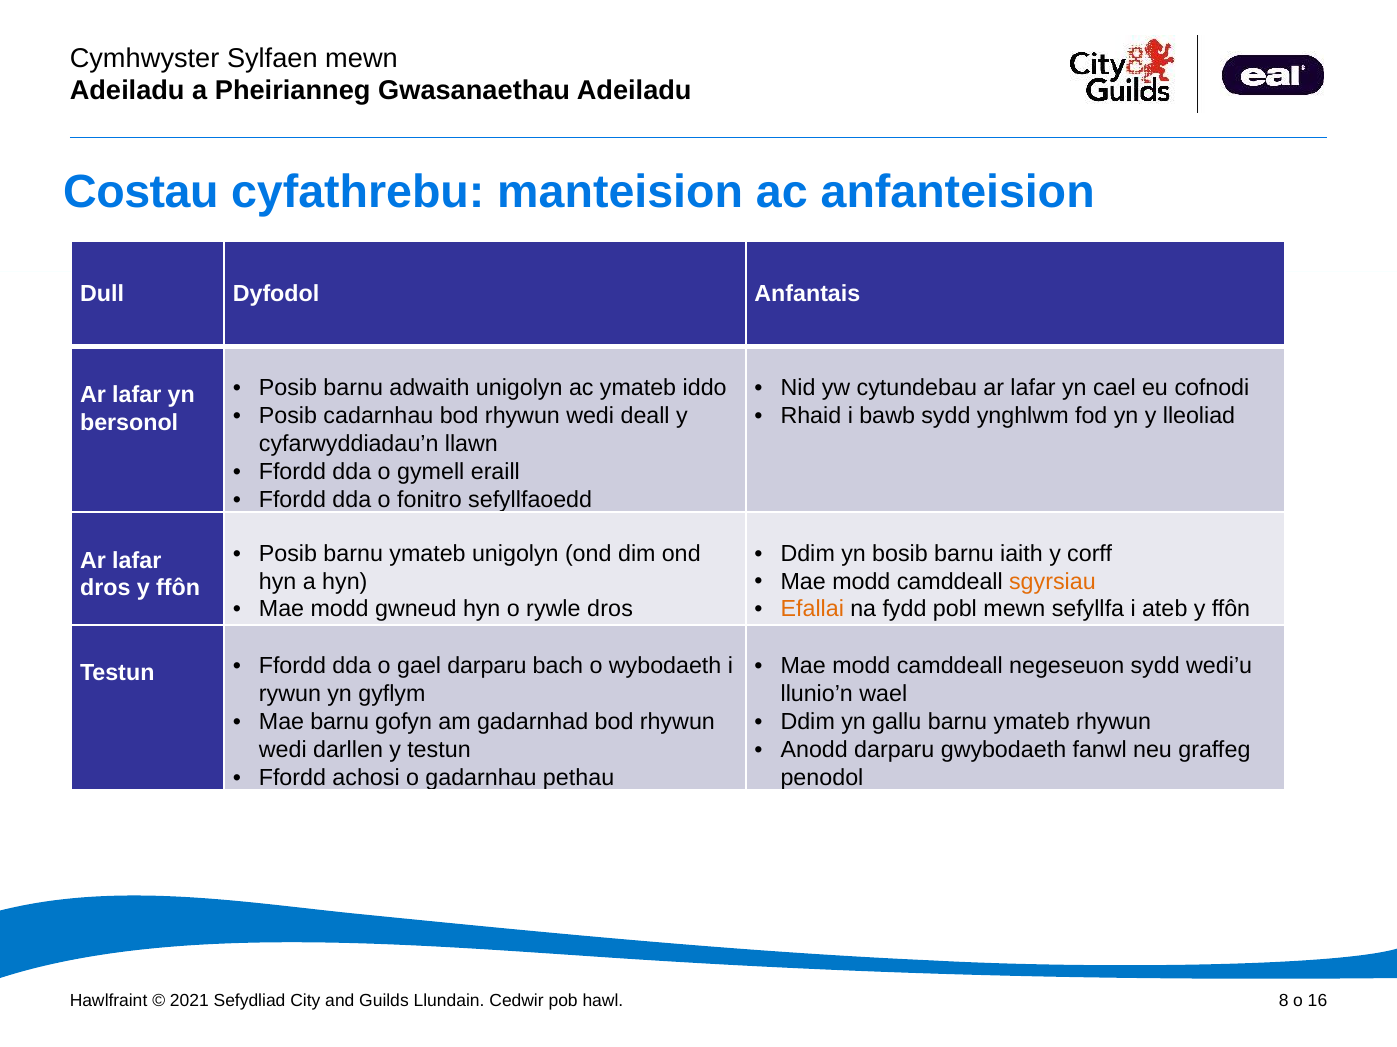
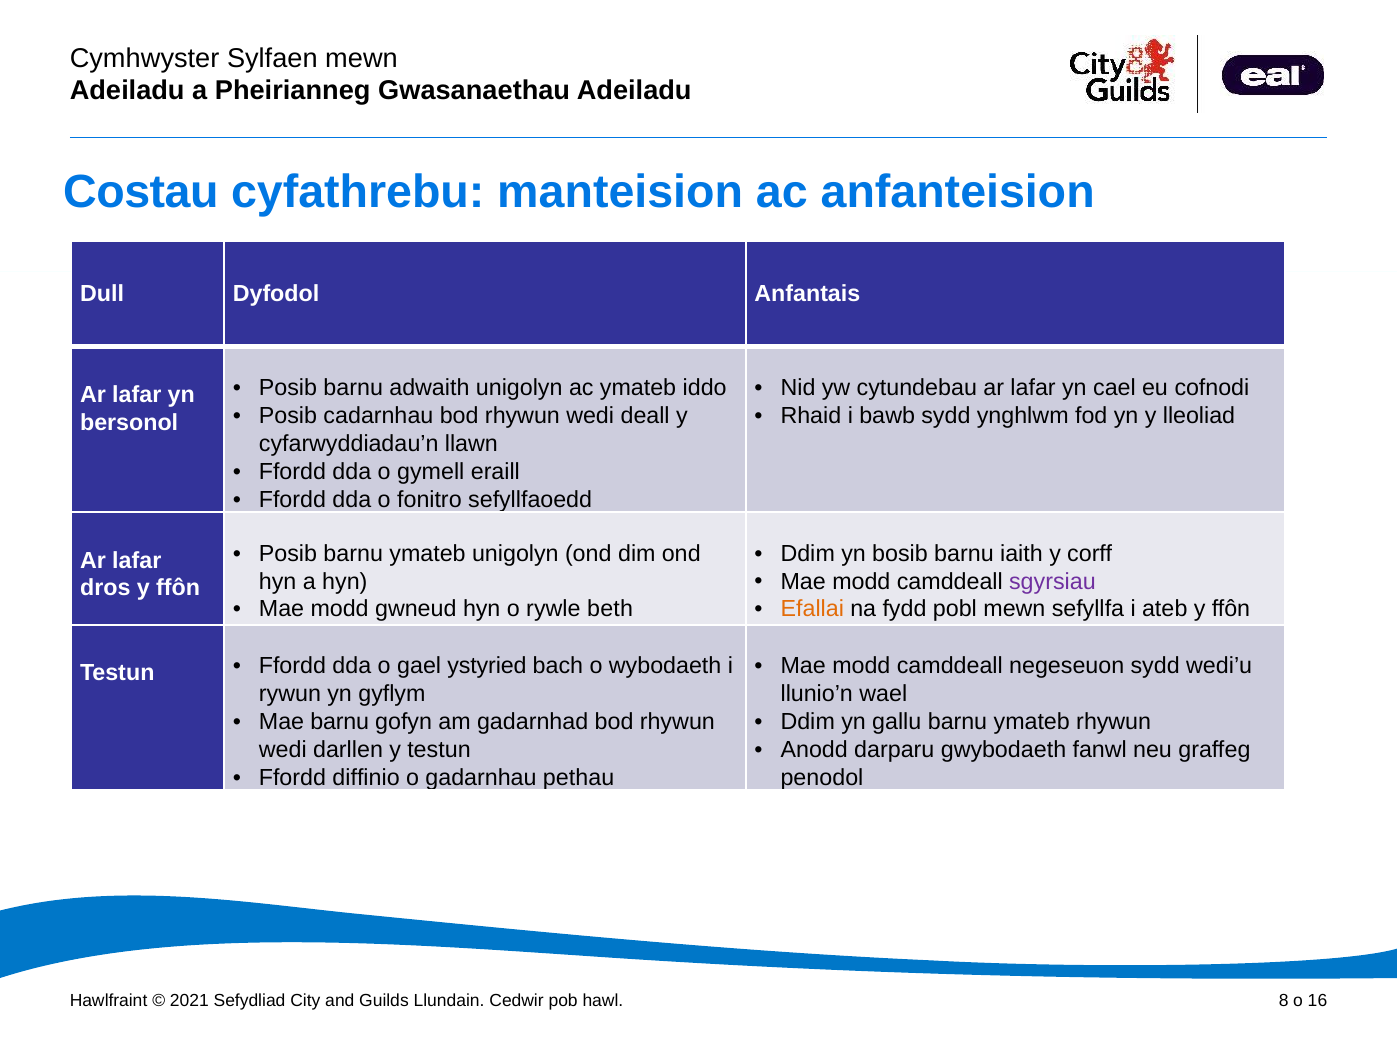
sgyrsiau colour: orange -> purple (1052, 582)
rywle dros: dros -> beth (610, 610)
gael darparu: darparu -> ystyried (487, 667)
achosi: achosi -> diffinio (366, 778)
